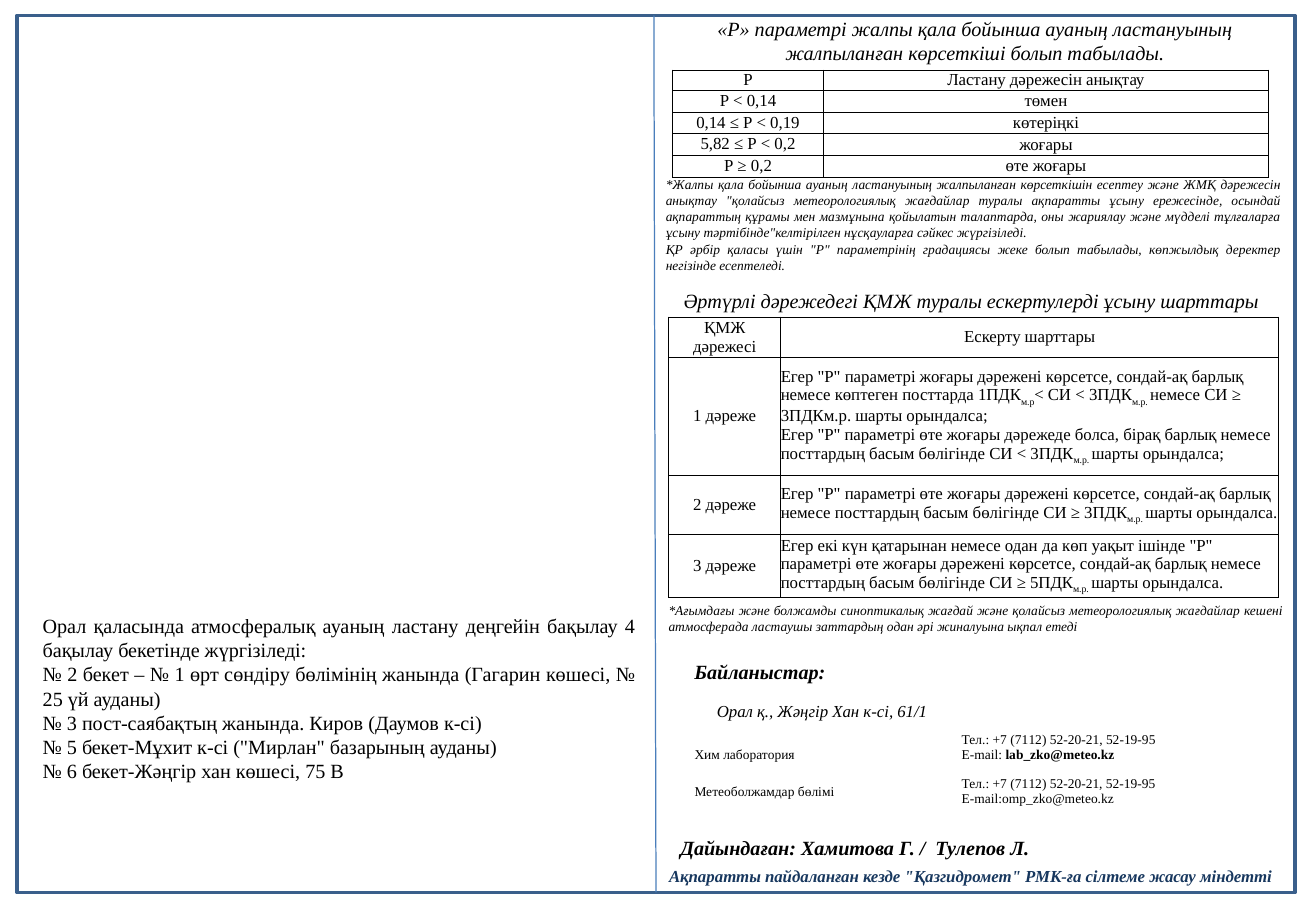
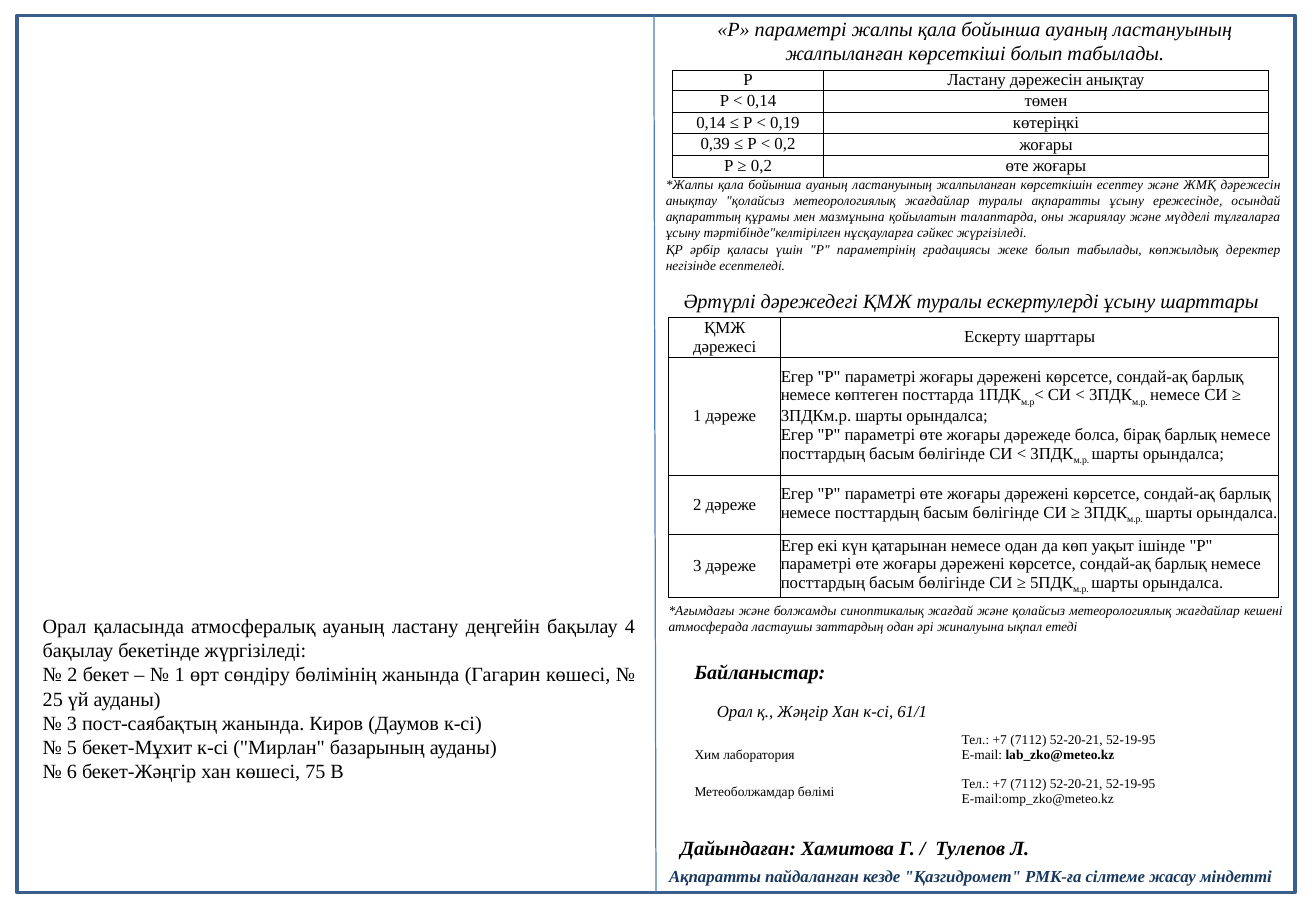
5,82: 5,82 -> 0,39 (715, 144)
